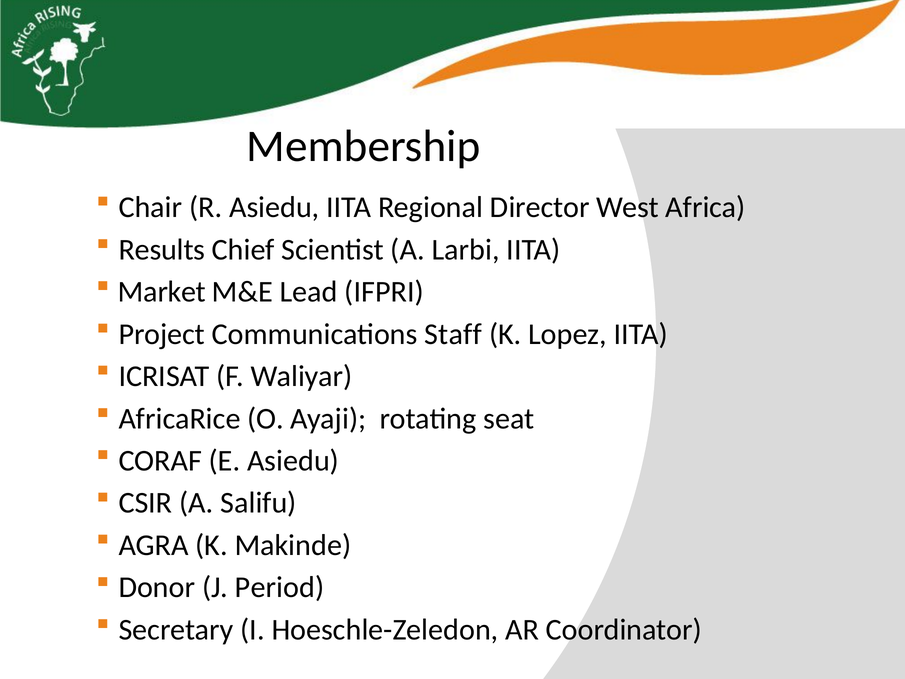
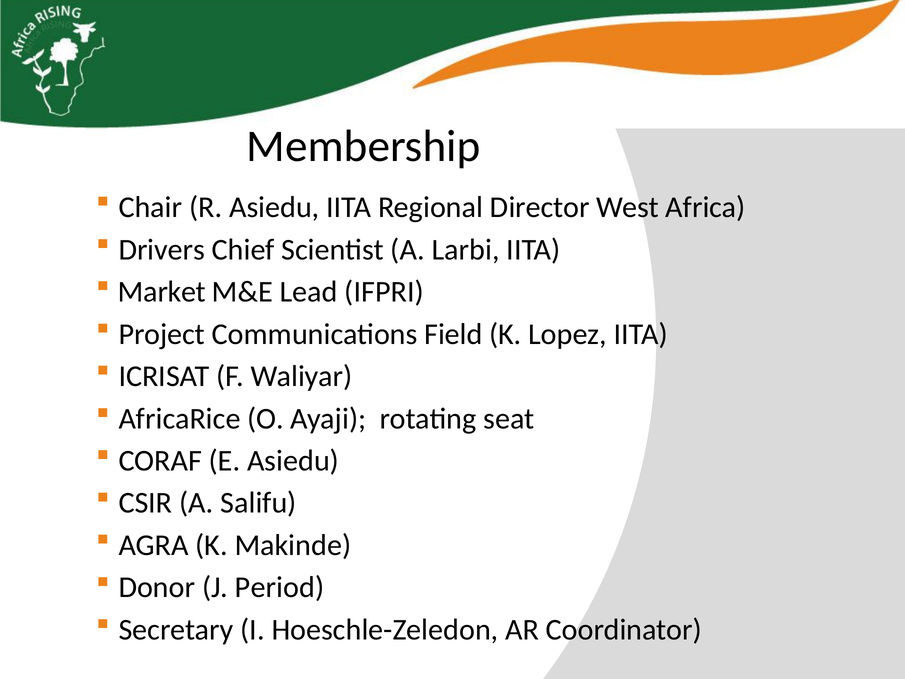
Results: Results -> Drivers (162, 249)
Staff: Staff -> Field (453, 334)
